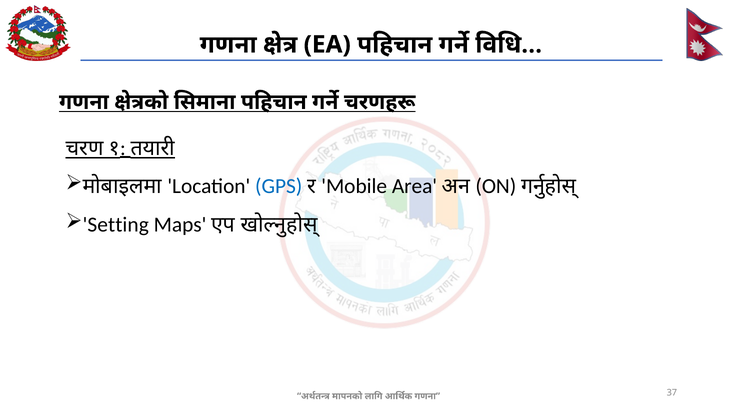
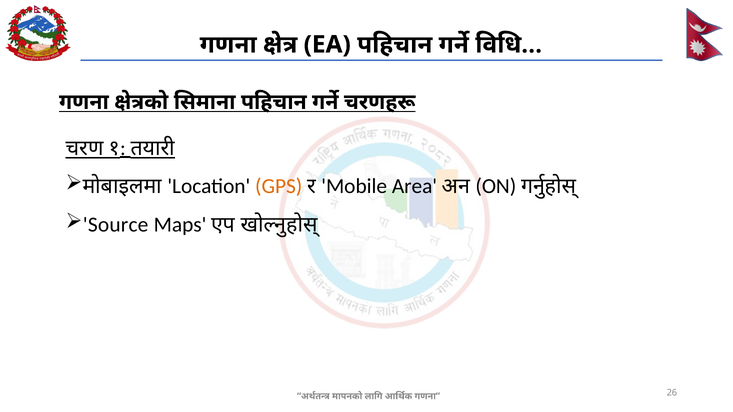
GPS colour: blue -> orange (279, 187)
Setting: Setting -> Source (116, 225)
37: 37 -> 26 (672, 393)
